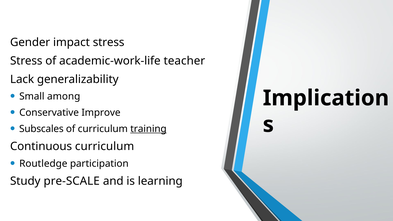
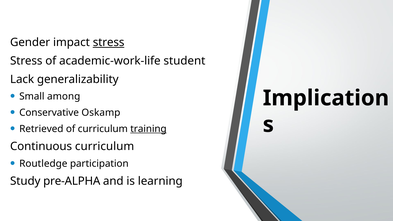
stress underline: none -> present (109, 42)
teacher: teacher -> student (184, 61)
Improve: Improve -> Oskamp (101, 113)
Subscales: Subscales -> Retrieved (41, 129)
pre-SCALE: pre-SCALE -> pre-ALPHA (72, 181)
